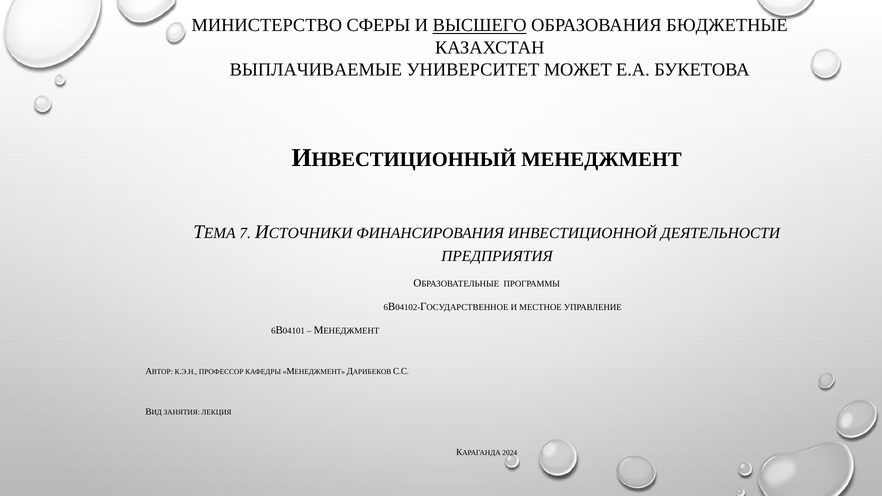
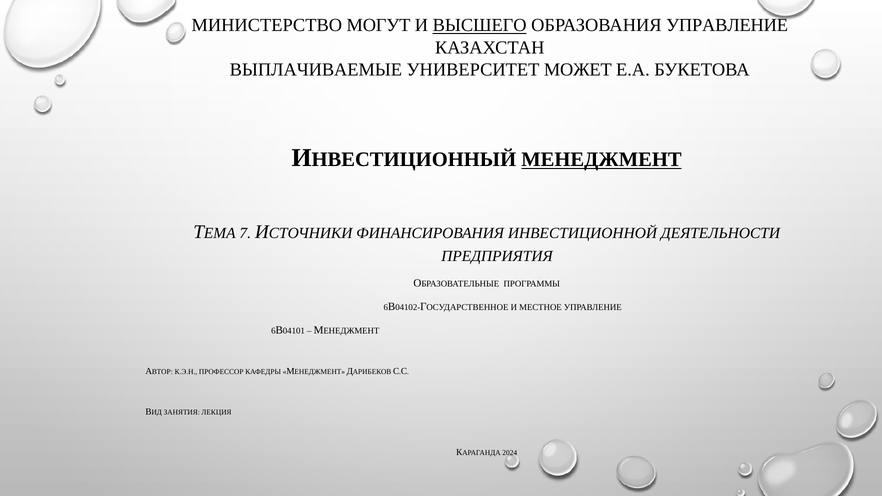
СФЕРЫ: СФЕРЫ -> МОГУТ (378, 25)
ОБРАЗОВАНИЯ БЮДЖЕТНЫЕ: БЮДЖЕТНЫЕ -> УПРАВЛЕНИЕ (727, 25)
МЕНЕДЖМЕНТ underline: none -> present (601, 160)
